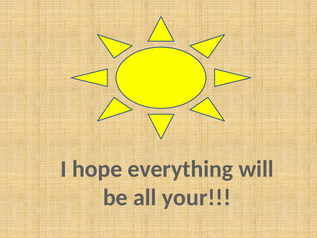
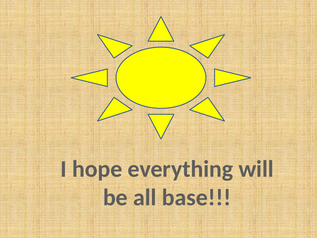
your: your -> base (196, 197)
